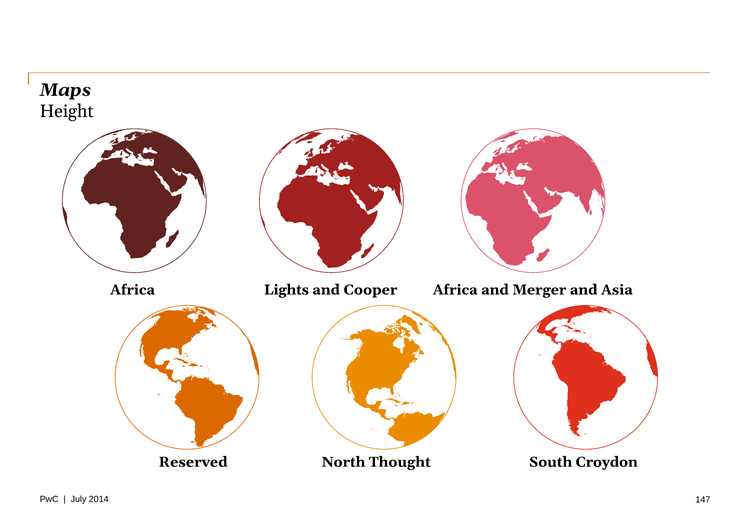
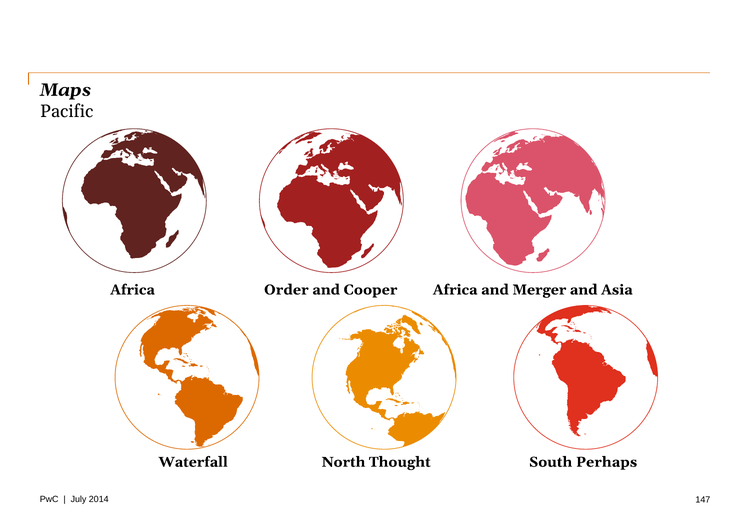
Height: Height -> Pacific (67, 111)
Lights: Lights -> Order (286, 290)
Reserved: Reserved -> Waterfall (193, 462)
Croydon: Croydon -> Perhaps (607, 462)
